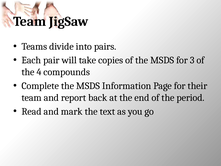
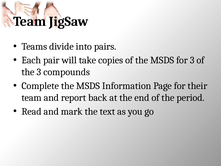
the 4: 4 -> 3 (39, 72)
